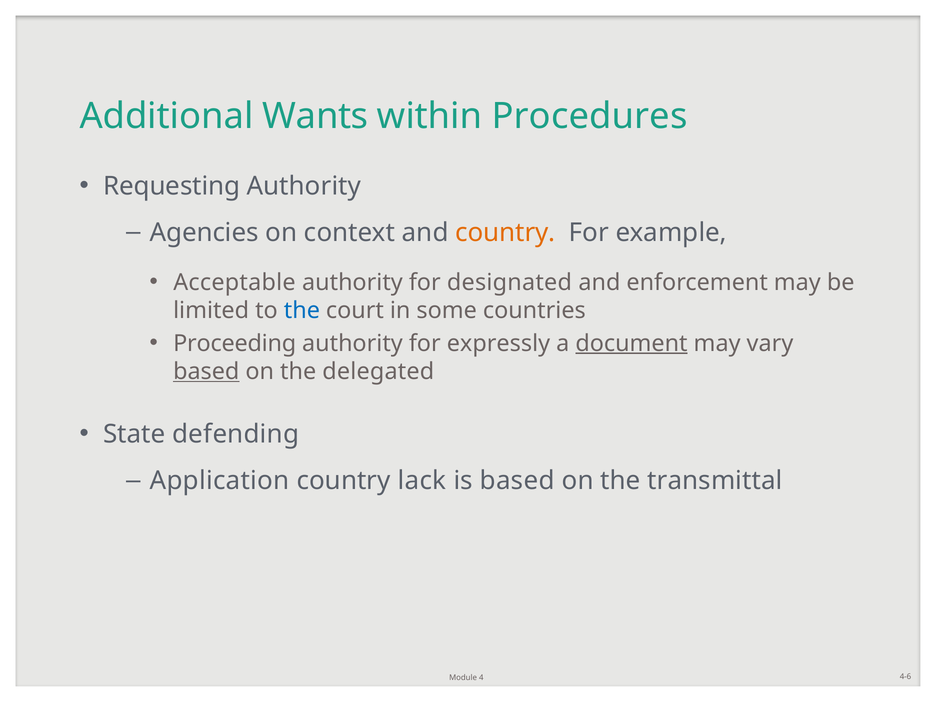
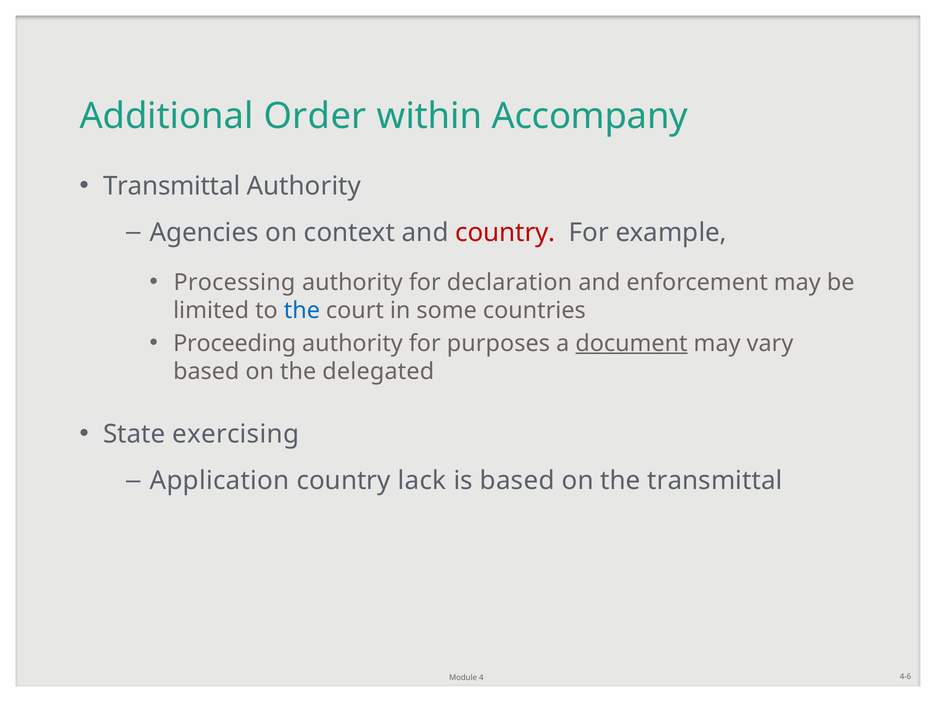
Wants: Wants -> Order (315, 116)
Procedures: Procedures -> Accompany (590, 116)
Requesting: Requesting -> Transmittal (172, 186)
country colour: orange -> red (505, 233)
Acceptable: Acceptable -> Processing (234, 283)
designated: designated -> declaration (509, 283)
expressly: expressly -> purposes (498, 343)
based underline: present -> none (206, 371)
defending: defending -> exercising (236, 434)
